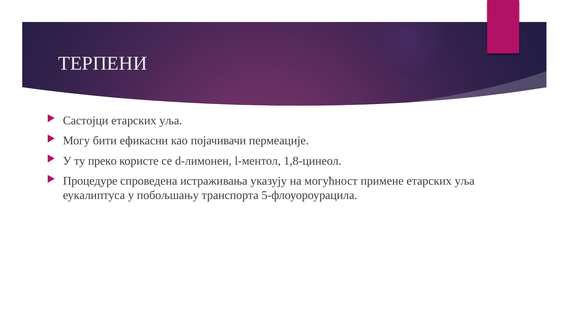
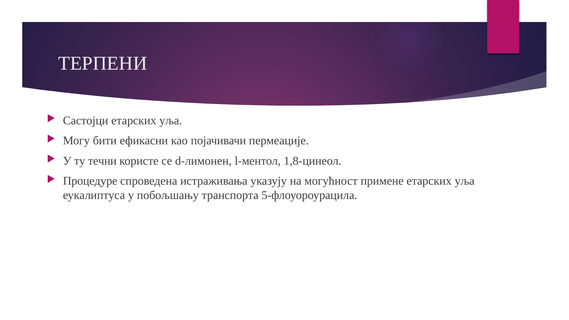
преко: преко -> течни (102, 161)
